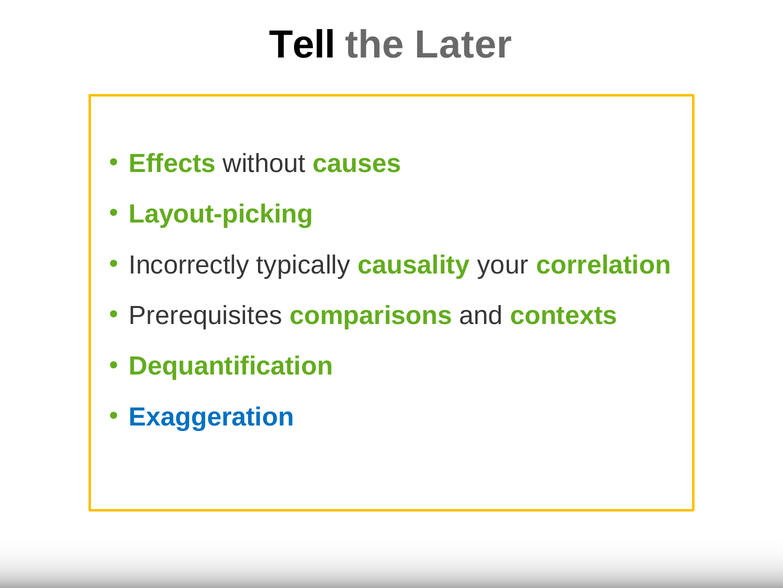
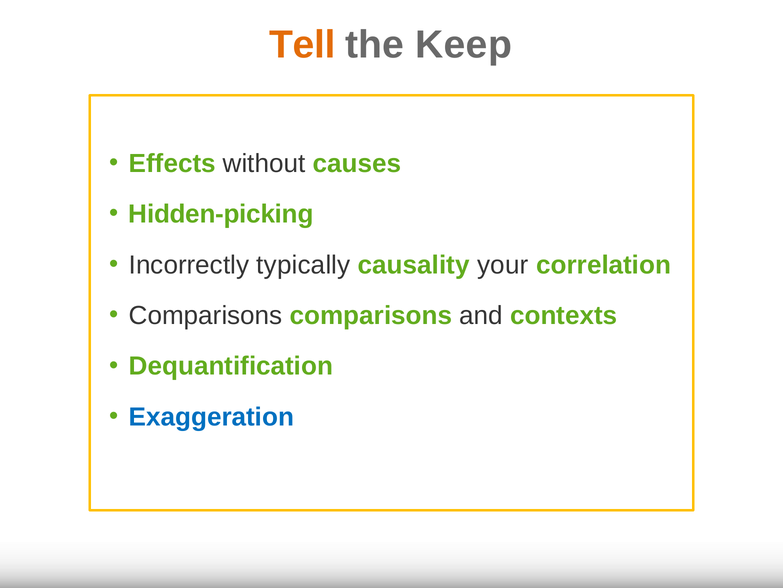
Tell colour: black -> orange (302, 45)
Later: Later -> Keep (464, 45)
Layout-picking: Layout-picking -> Hidden-picking (221, 214)
Prerequisites: Prerequisites -> Comparisons (206, 315)
